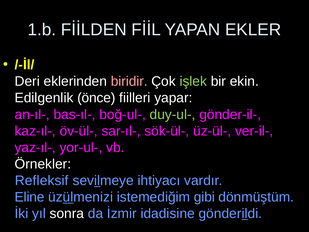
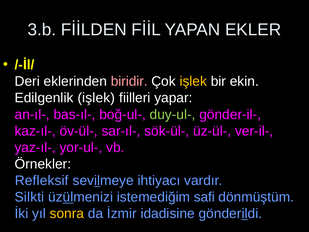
1.b: 1.b -> 3.b (42, 30)
işlek colour: light green -> yellow (193, 81)
Edilgenlik önce: önce -> işlek (96, 98)
Eline: Eline -> Silkti (29, 197)
gibi: gibi -> safi (204, 197)
sonra colour: white -> yellow (67, 213)
